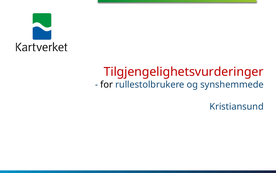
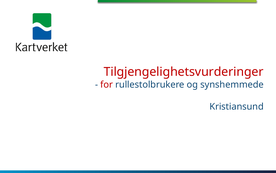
for colour: black -> red (107, 84)
